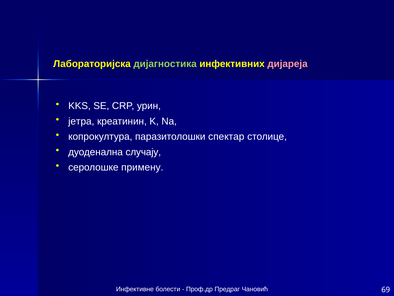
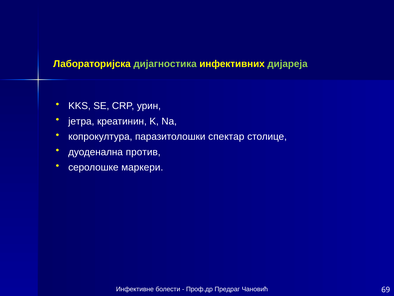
дијареја colour: pink -> light green (288, 64)
случају: случају -> против (143, 152)
примену: примену -> маркери (142, 167)
